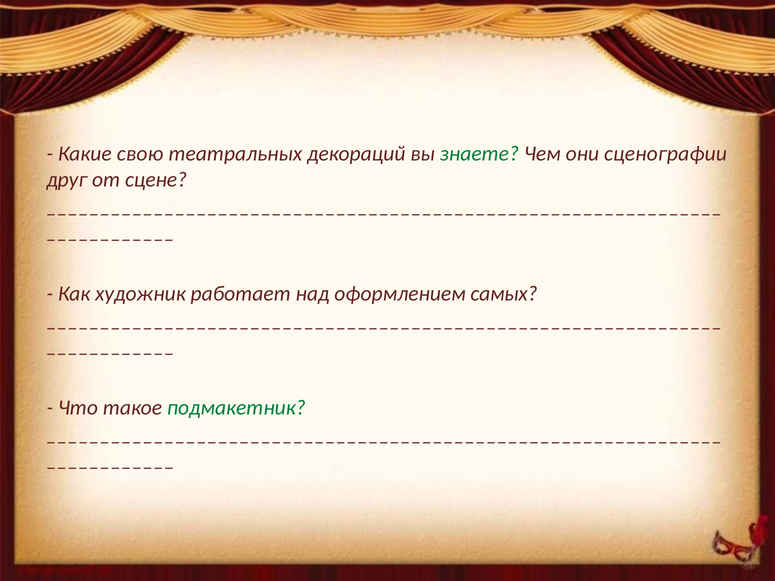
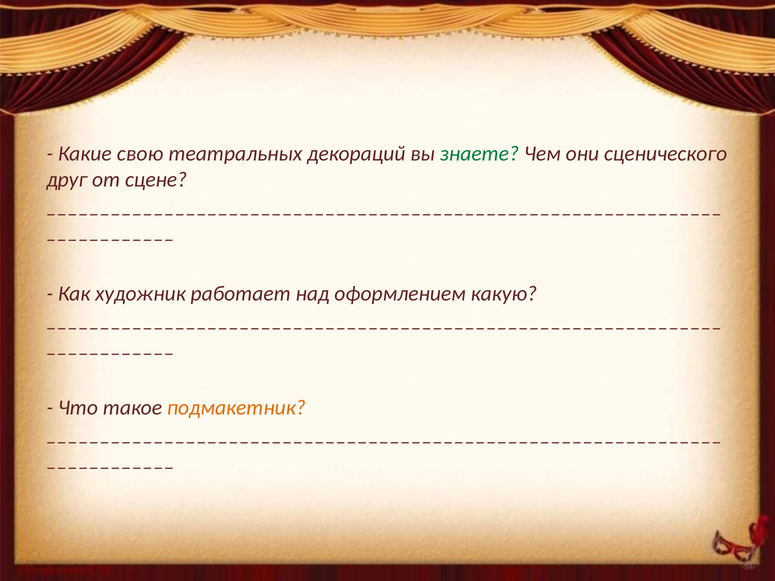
сценографии: сценографии -> сценического (666, 154)
самых: самых -> какую (504, 294)
подмакетник colour: green -> orange (236, 408)
